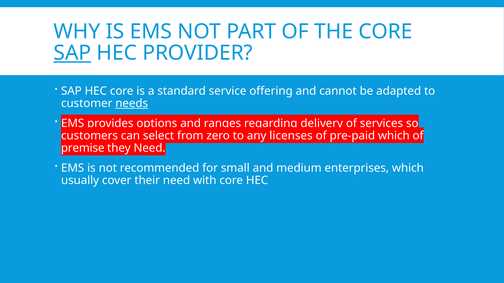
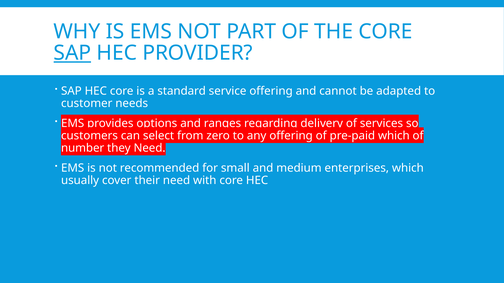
needs underline: present -> none (132, 104)
any licenses: licenses -> offering (291, 136)
premise: premise -> number (83, 148)
